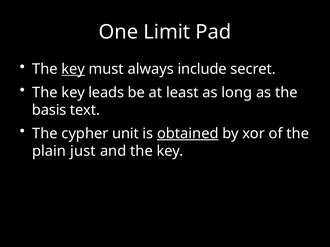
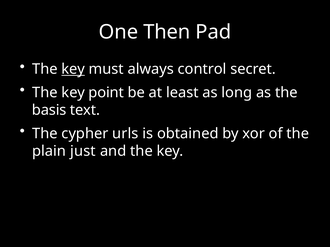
Limit: Limit -> Then (167, 32)
include: include -> control (202, 69)
leads: leads -> point (106, 93)
unit: unit -> urls (125, 134)
obtained underline: present -> none (188, 134)
